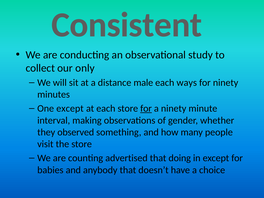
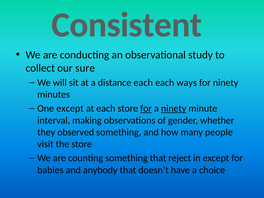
only: only -> sure (85, 68)
distance male: male -> each (143, 83)
ninety underline: none -> present (174, 108)
counting advertised: advertised -> something (126, 158)
doing: doing -> reject (180, 158)
